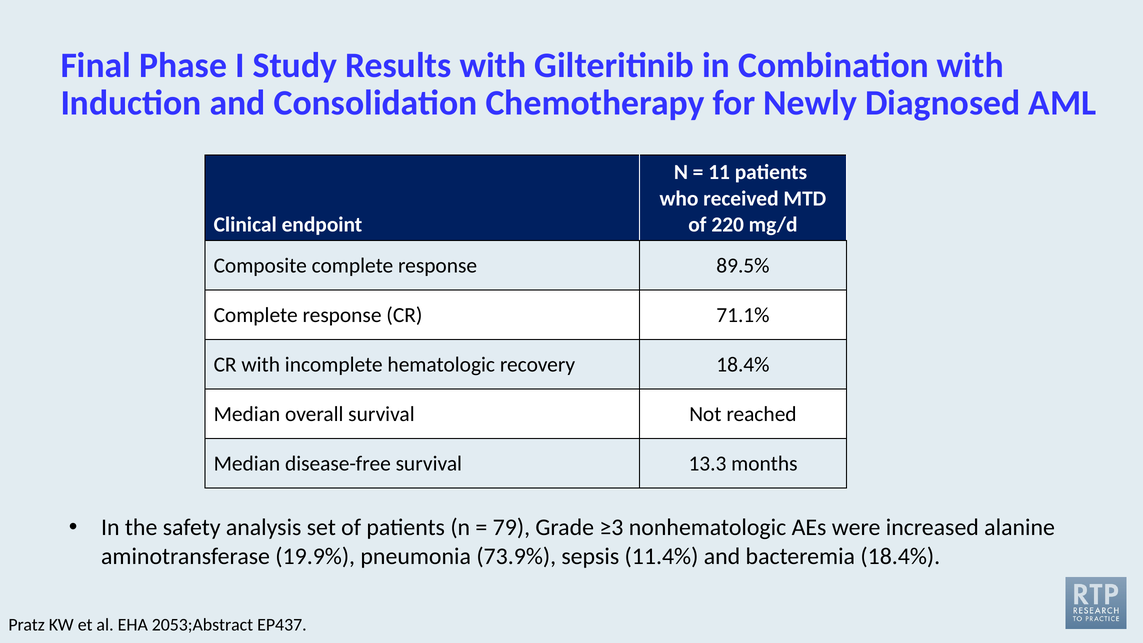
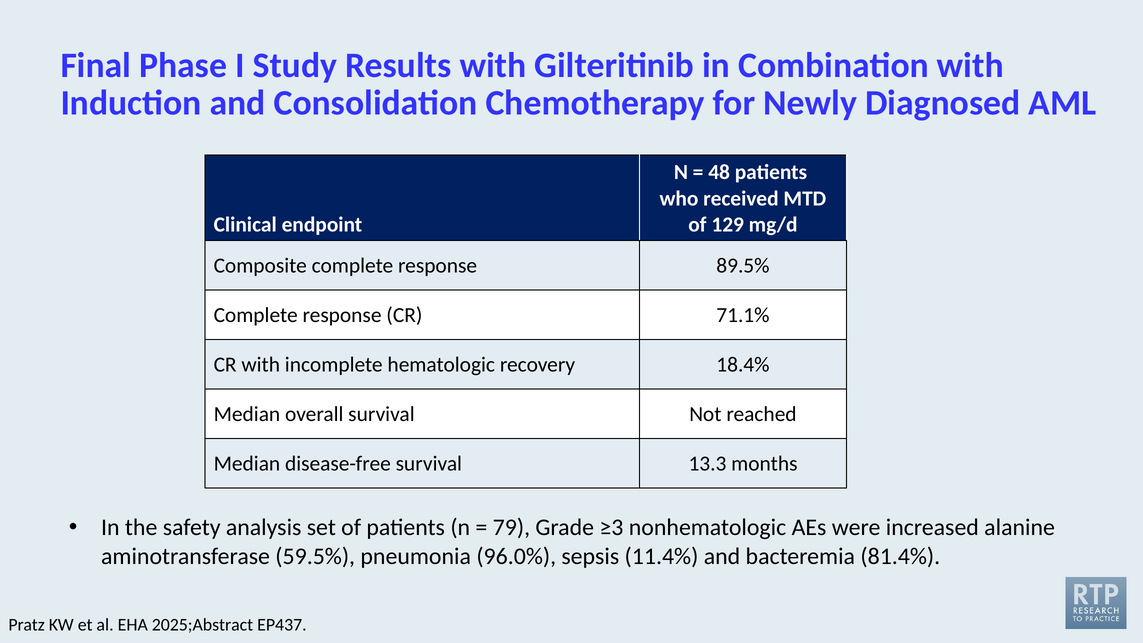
11: 11 -> 48 (719, 172)
220: 220 -> 129 (728, 225)
19.9%: 19.9% -> 59.5% (315, 556)
73.9%: 73.9% -> 96.0% (516, 556)
bacteremia 18.4%: 18.4% -> 81.4% (900, 556)
2053;Abstract: 2053;Abstract -> 2025;Abstract (203, 625)
